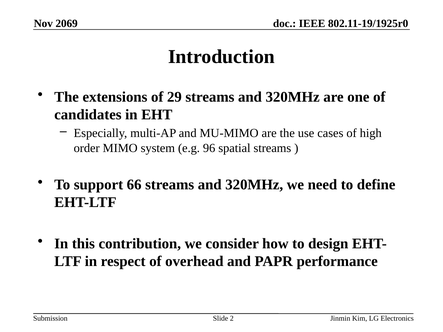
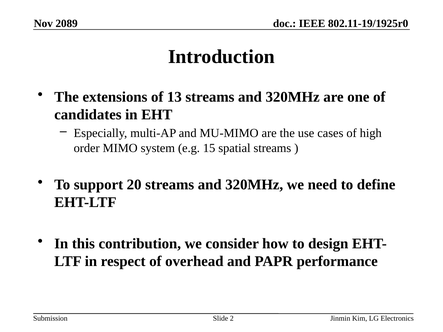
2069: 2069 -> 2089 (67, 24)
29: 29 -> 13 (174, 97)
96: 96 -> 15 (209, 148)
66: 66 -> 20 (134, 185)
